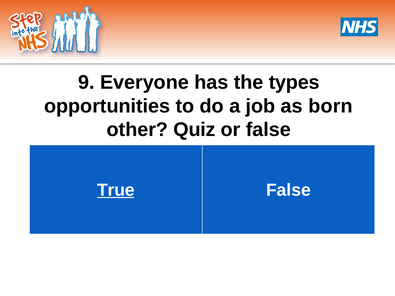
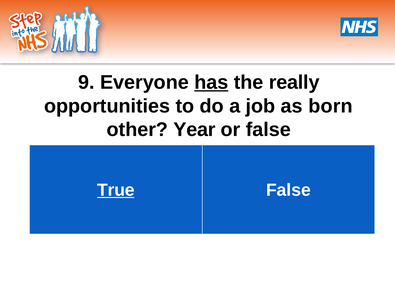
has underline: none -> present (211, 82)
types: types -> really (294, 82)
Quiz: Quiz -> Year (194, 130)
